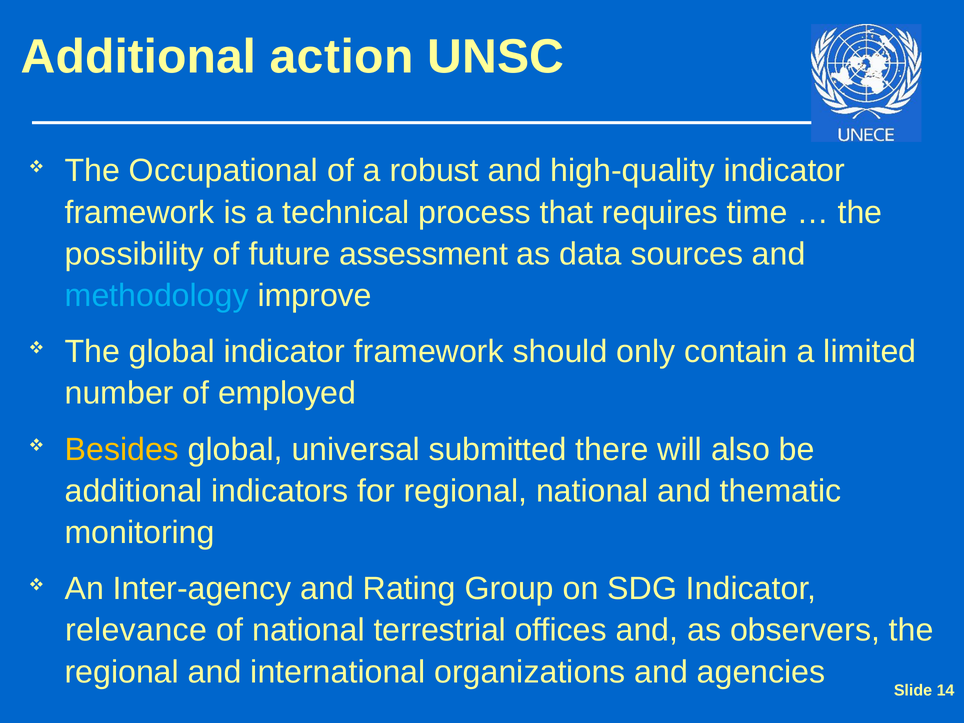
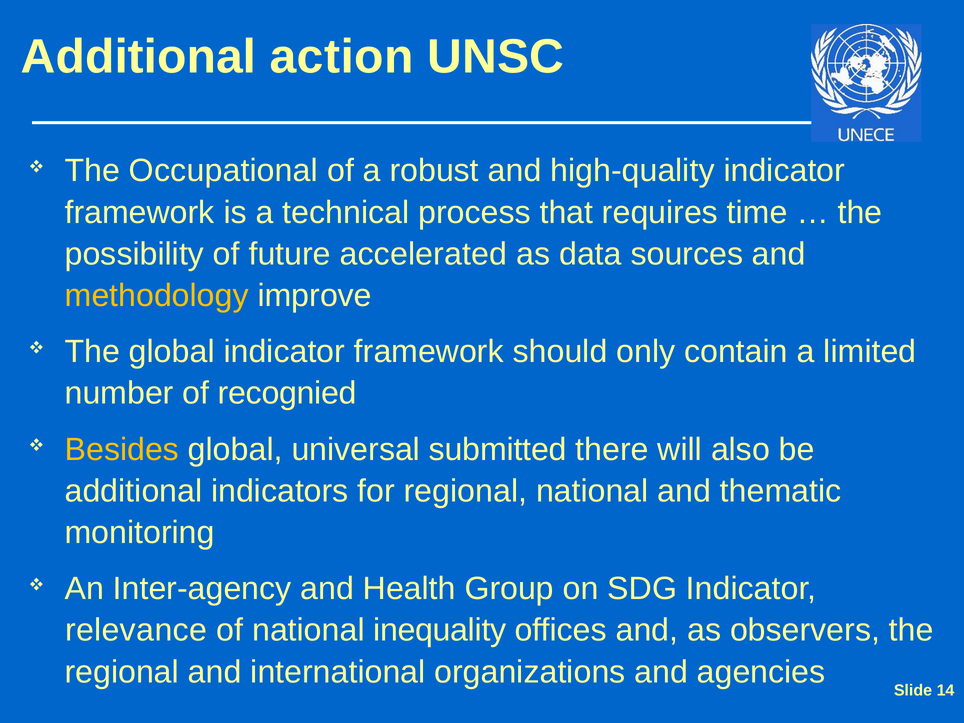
assessment: assessment -> accelerated (423, 254)
methodology colour: light blue -> yellow (157, 296)
employed: employed -> recognied (287, 393)
Rating: Rating -> Health (409, 589)
terrestrial: terrestrial -> inequality (440, 630)
